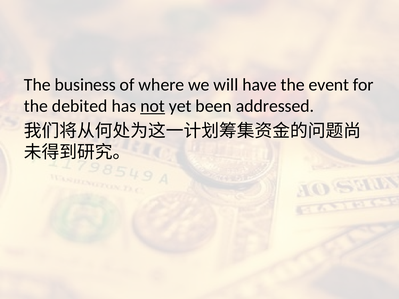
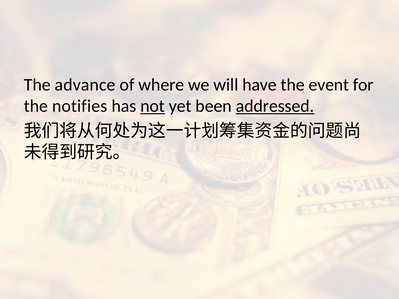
business: business -> advance (85, 85)
debited: debited -> notifies (80, 106)
addressed underline: none -> present (275, 106)
